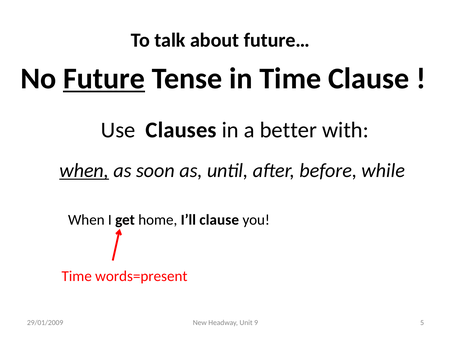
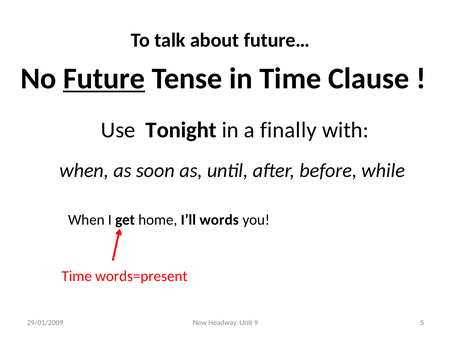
Clauses: Clauses -> Tonight (181, 130)
better: better -> finally (288, 130)
when underline: present -> none (84, 171)
I’ll clause: clause -> words (219, 220)
